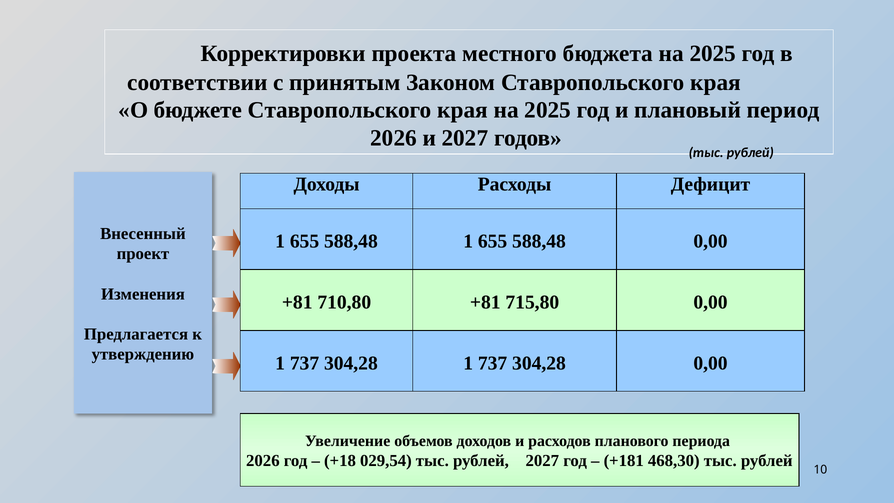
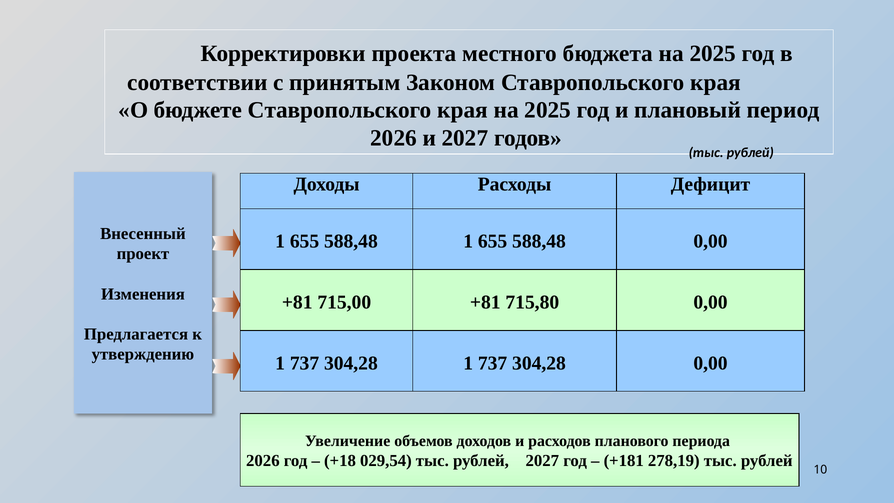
710,80: 710,80 -> 715,00 (344, 302)
468,30: 468,30 -> 278,19 (674, 460)
